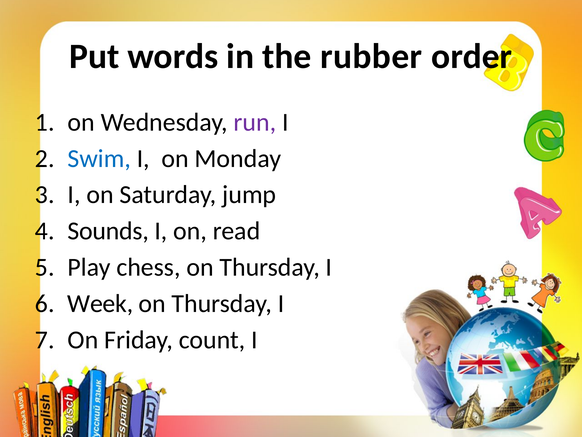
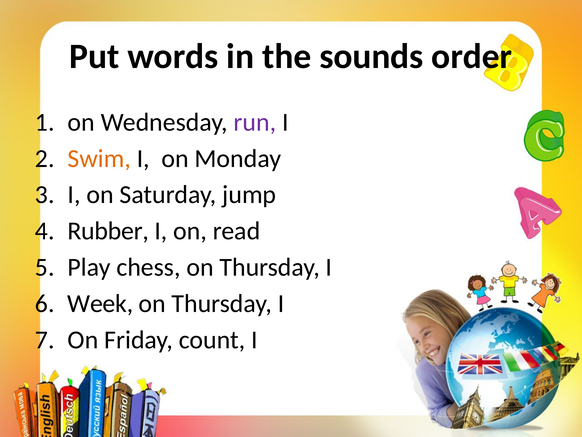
rubber: rubber -> sounds (371, 56)
Swim colour: blue -> orange (99, 158)
Sounds: Sounds -> Rubber (108, 231)
